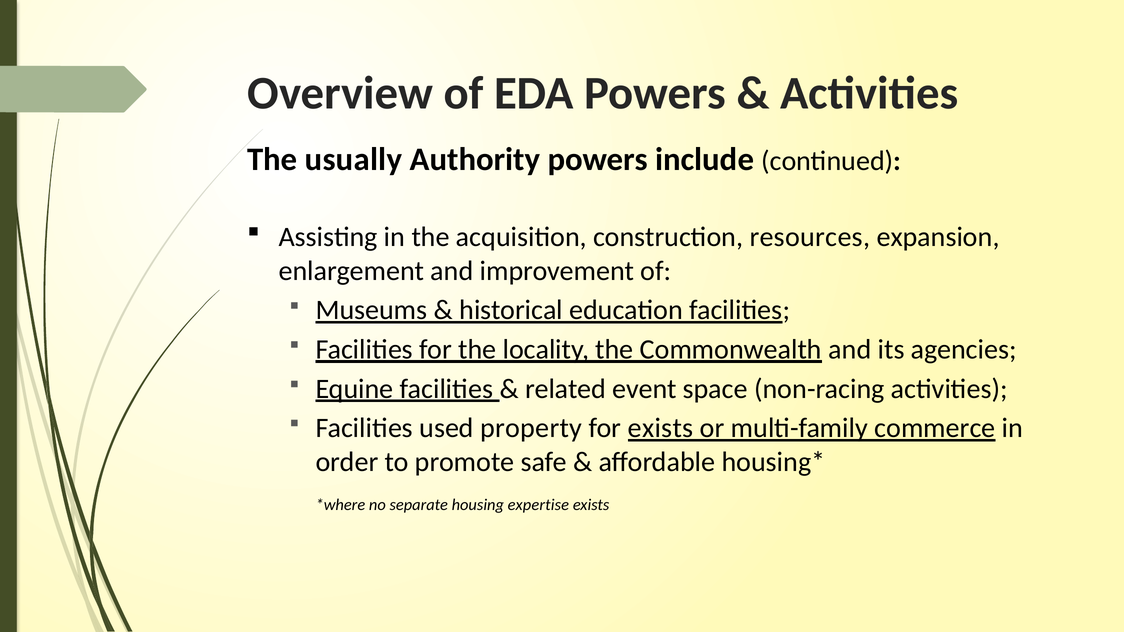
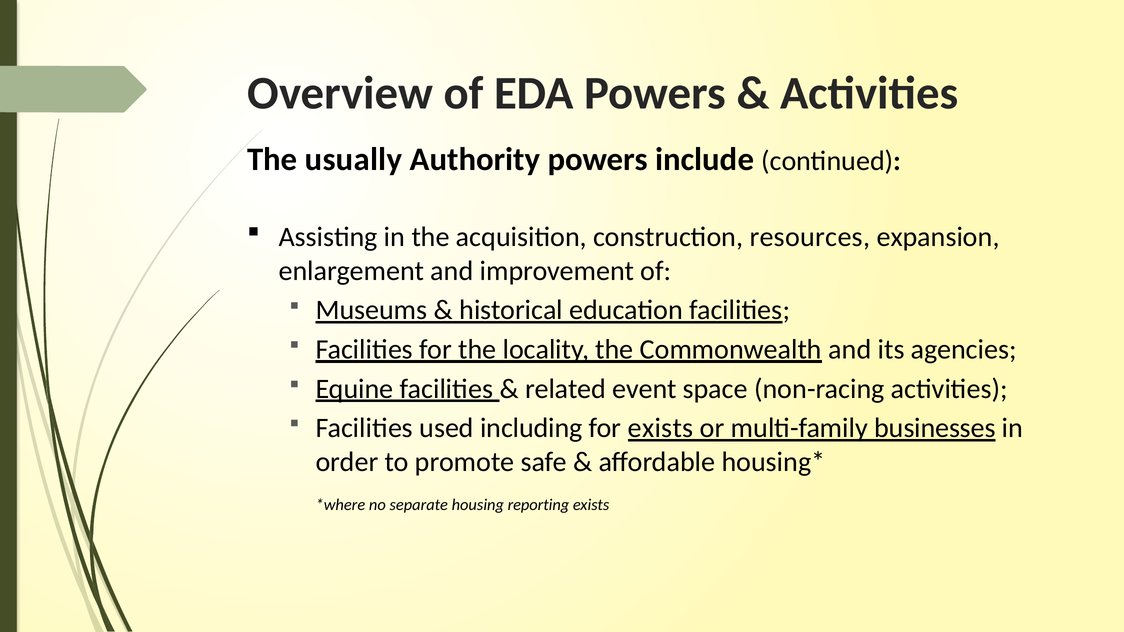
property: property -> including (531, 428)
commerce: commerce -> businesses (935, 428)
expertise: expertise -> reporting (538, 505)
